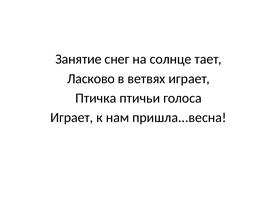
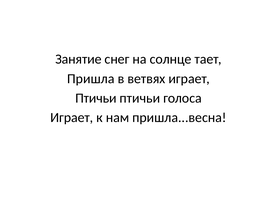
Ласково: Ласково -> Пришла (91, 79)
Птичка: Птичка -> Птичьи (96, 98)
